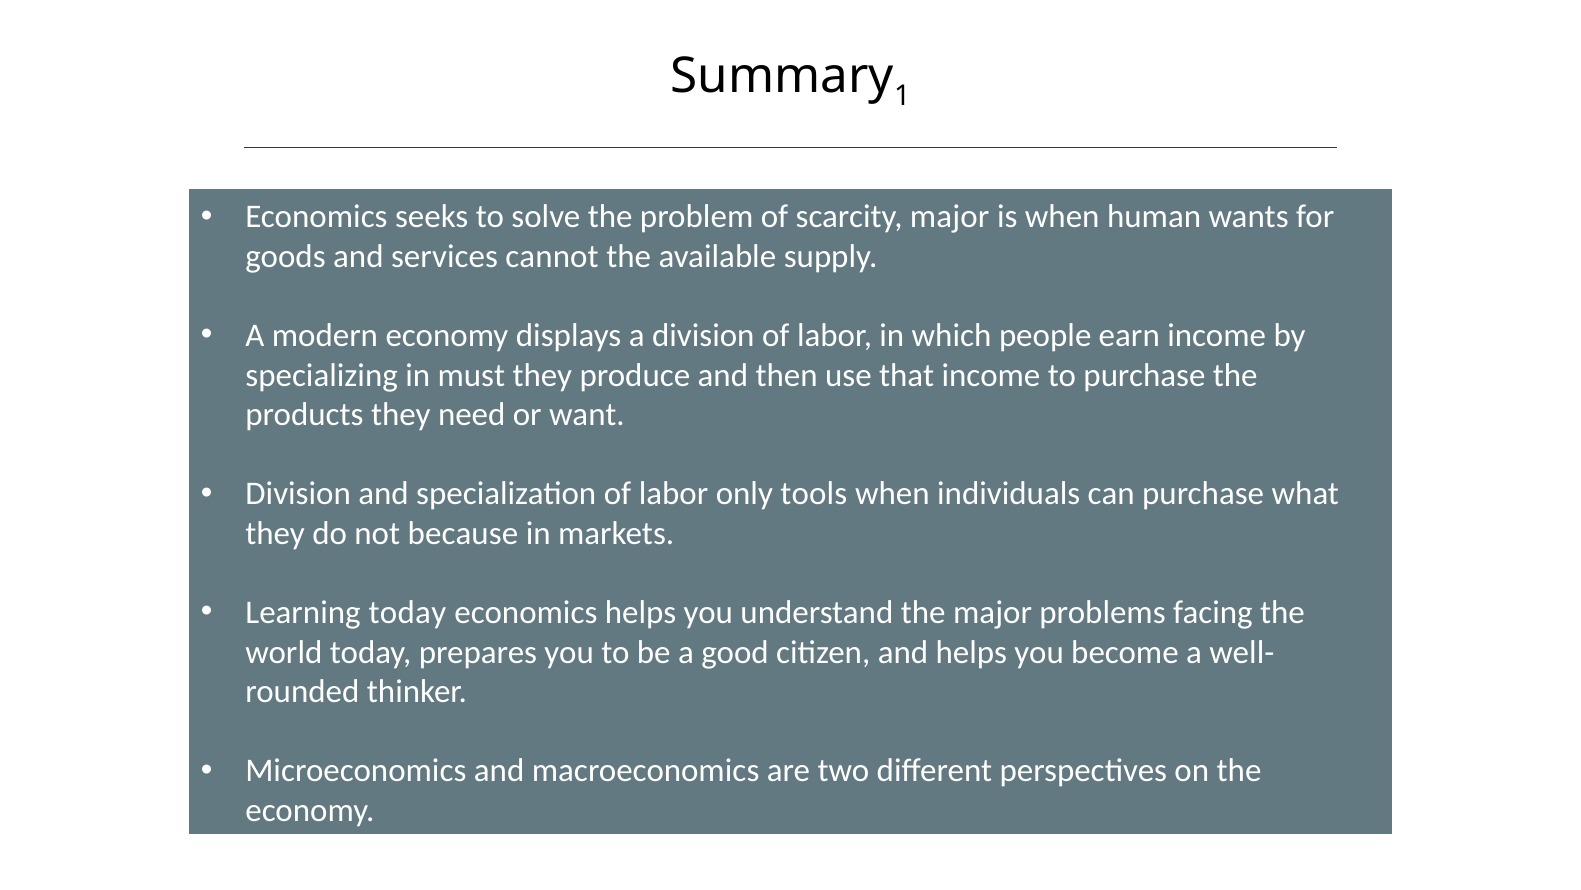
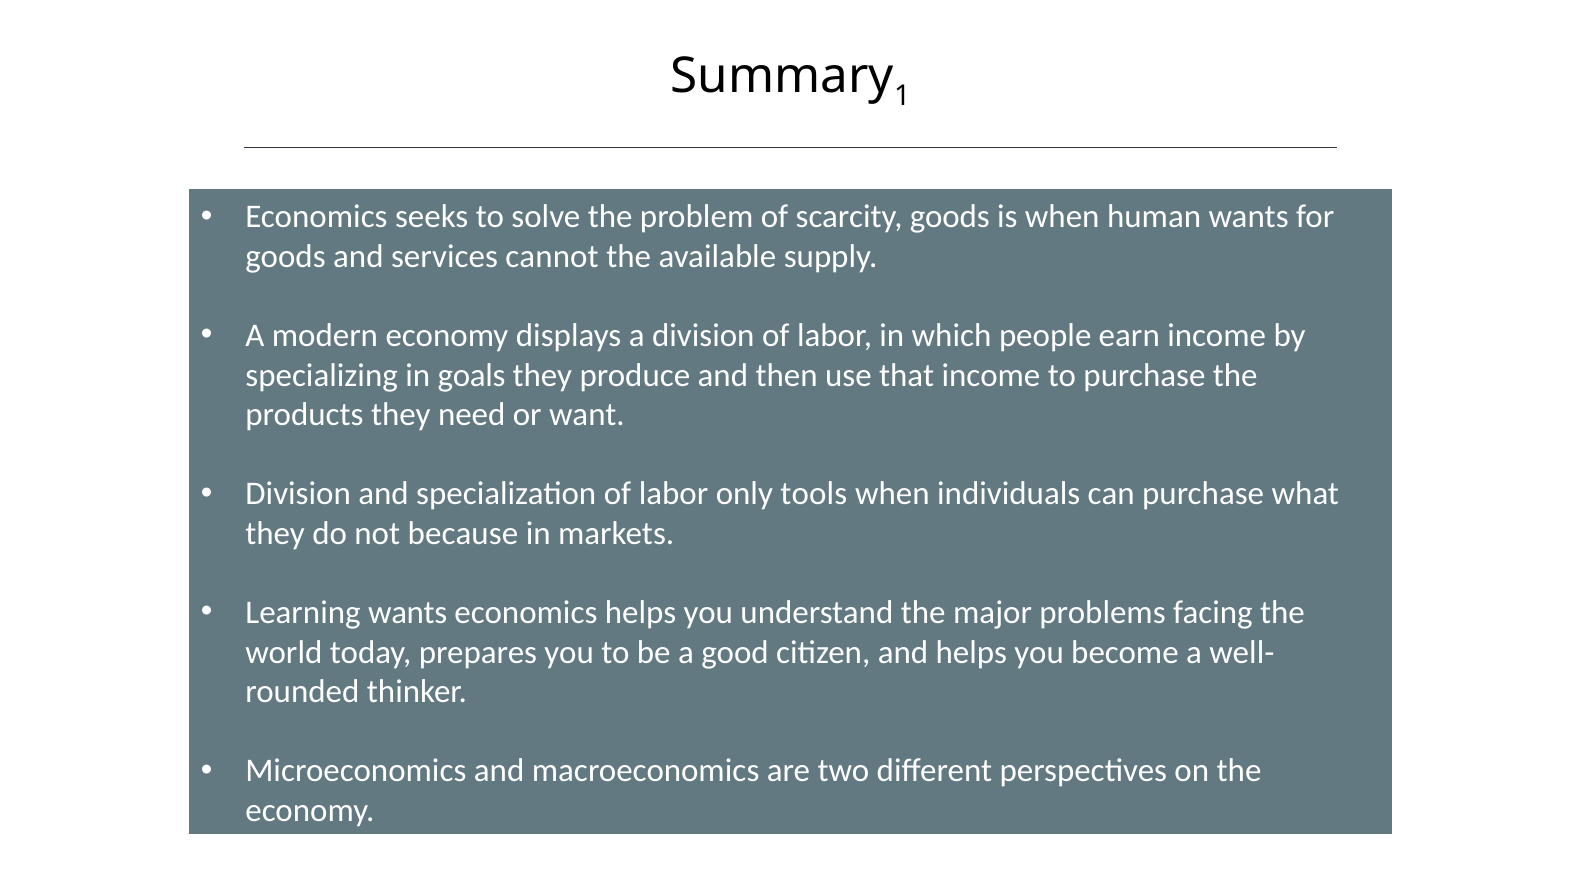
scarcity major: major -> goods (950, 217)
must: must -> goals (472, 375)
Learning today: today -> wants (408, 612)
